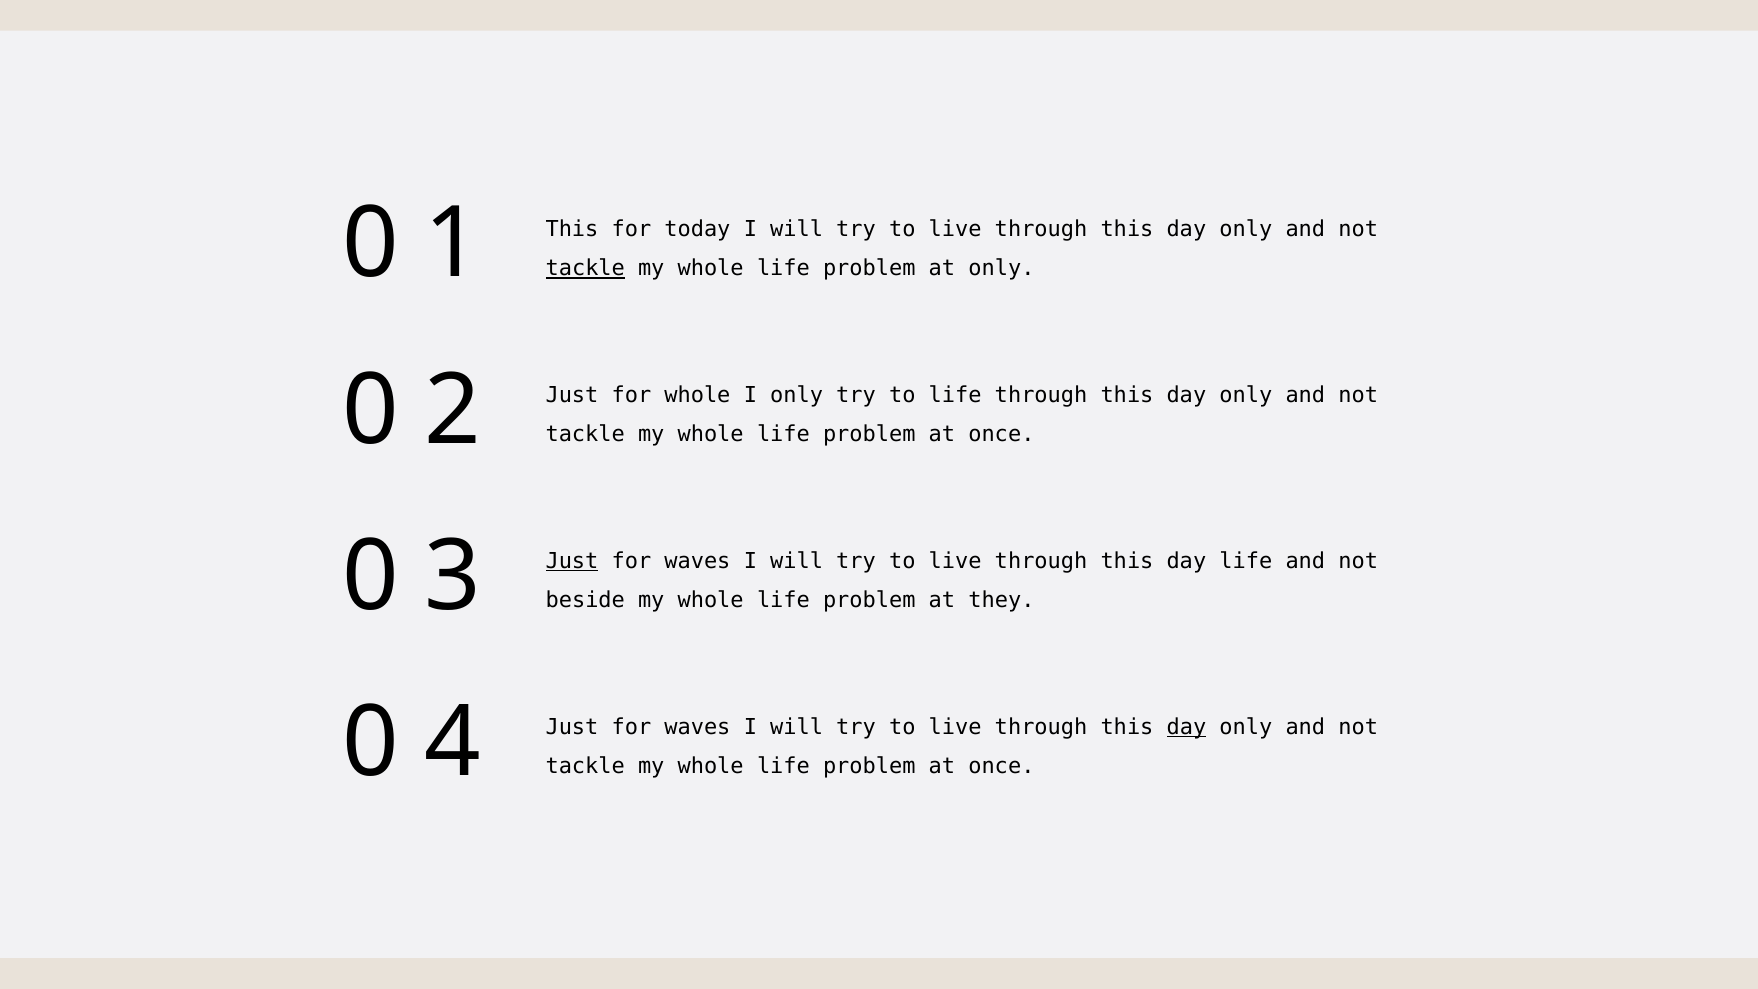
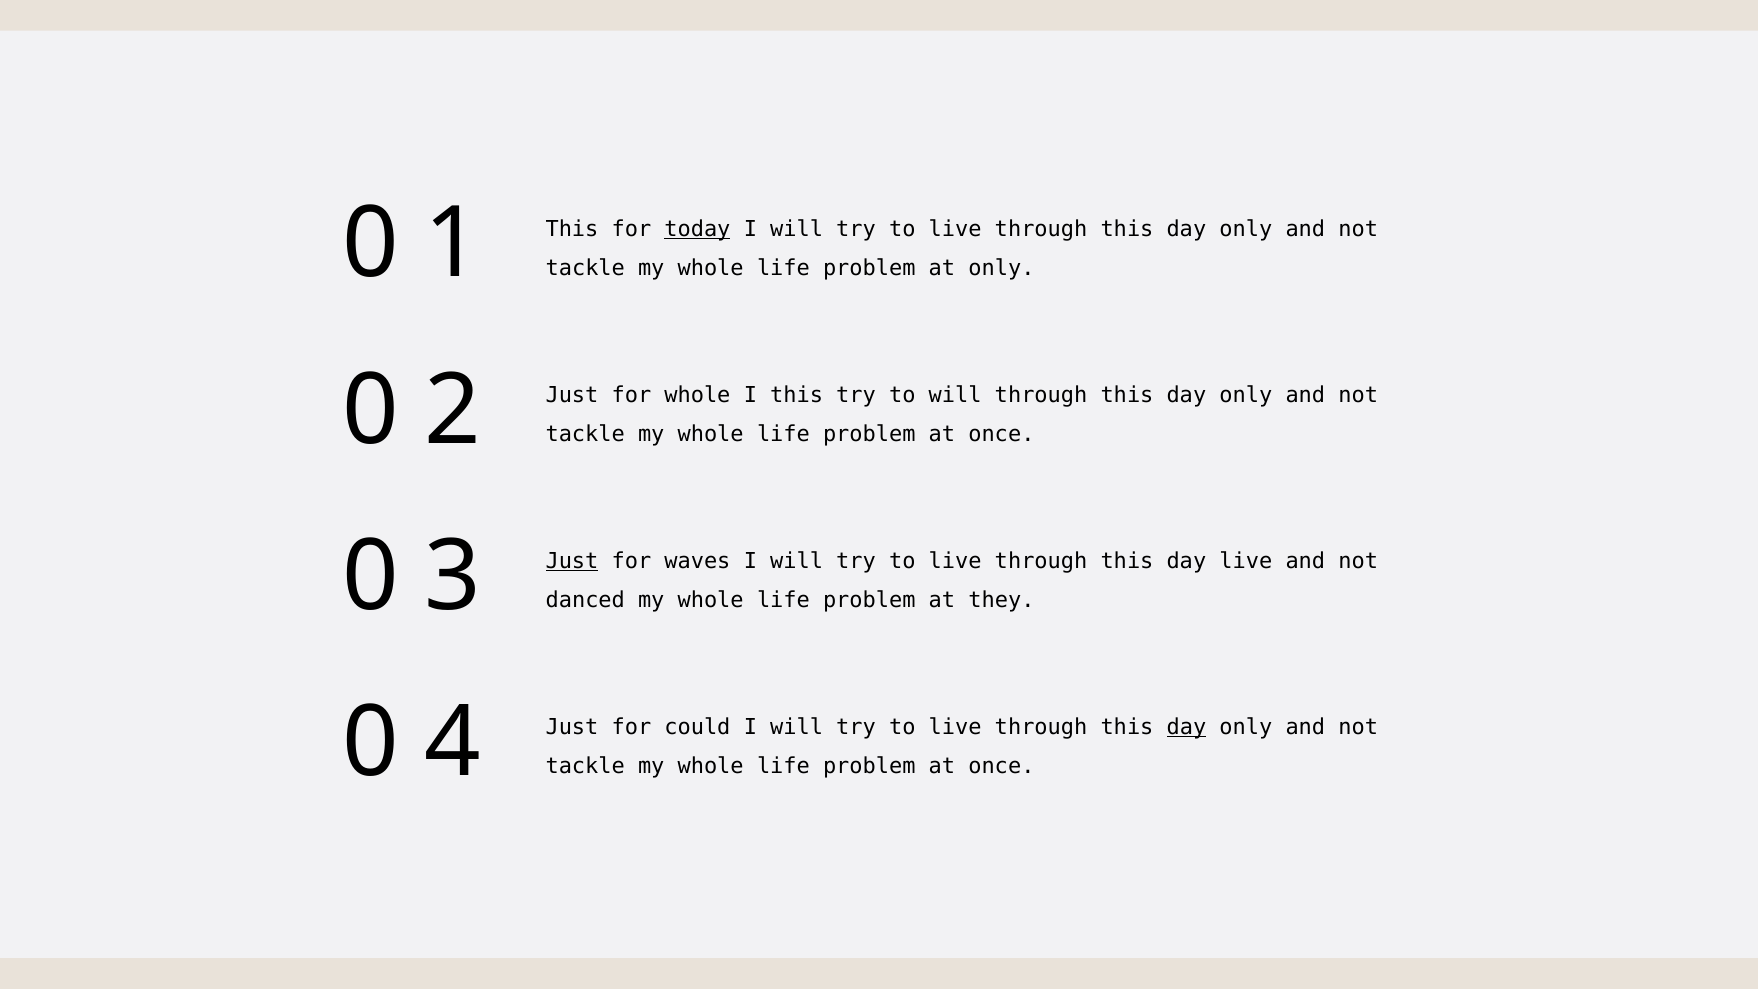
today underline: none -> present (697, 229)
tackle underline: present -> none (585, 268)
I only: only -> this (797, 395)
to life: life -> will (955, 395)
day life: life -> live (1246, 561)
beside: beside -> danced (585, 601)
4 Just for waves: waves -> could (697, 727)
